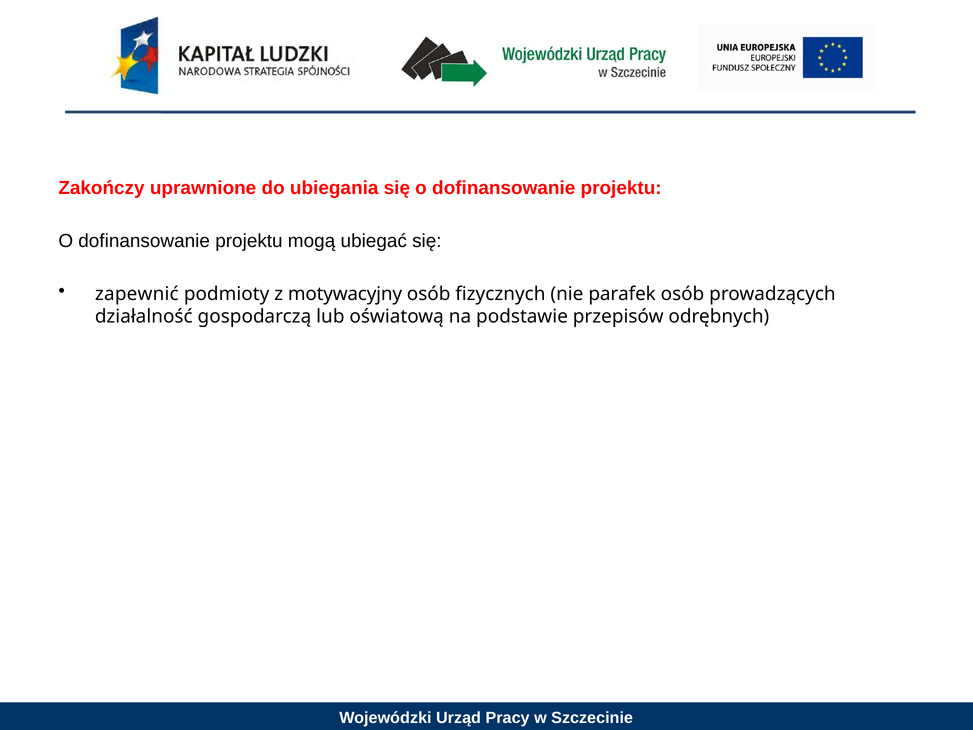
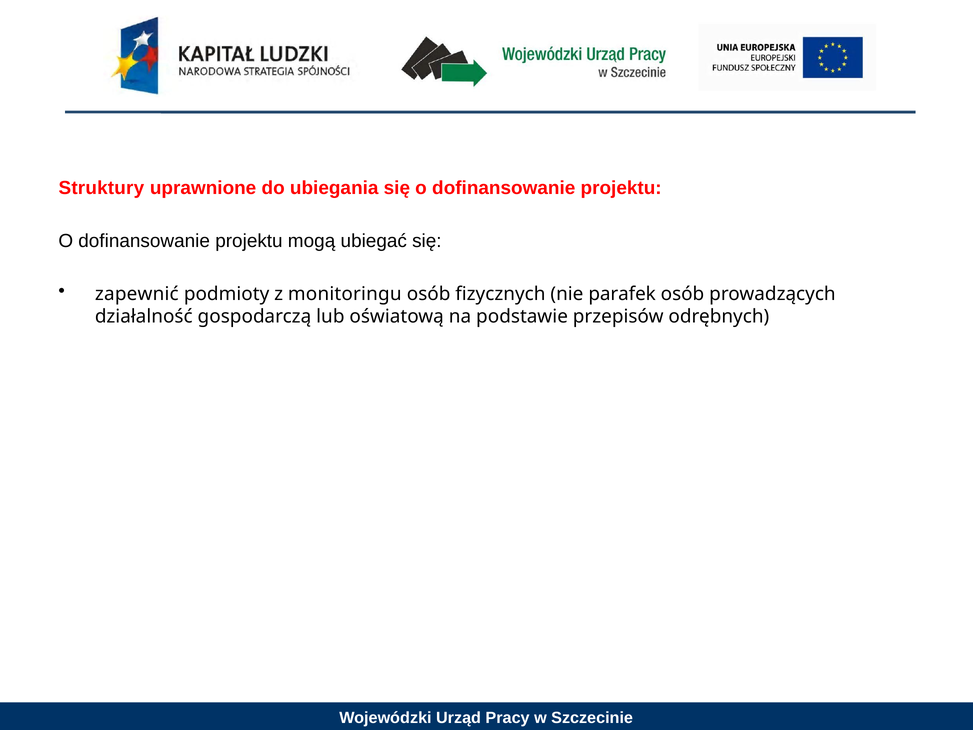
Zakończy: Zakończy -> Struktury (101, 188)
motywacyjny: motywacyjny -> monitoringu (345, 294)
